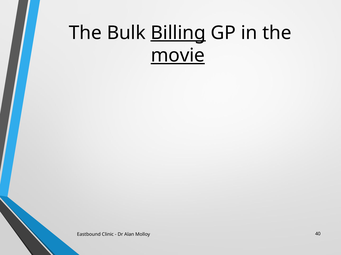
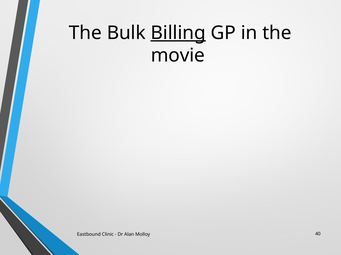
movie underline: present -> none (178, 56)
